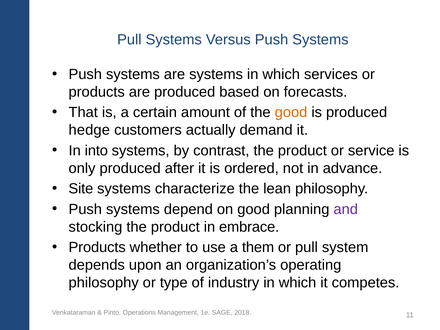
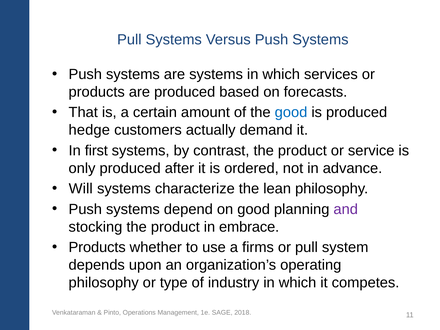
good colour: orange -> blue (291, 112)
into: into -> first (96, 151)
Site: Site -> Will (81, 189)
them: them -> firms (258, 247)
